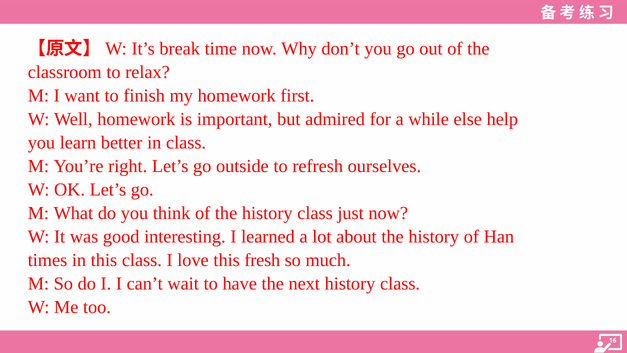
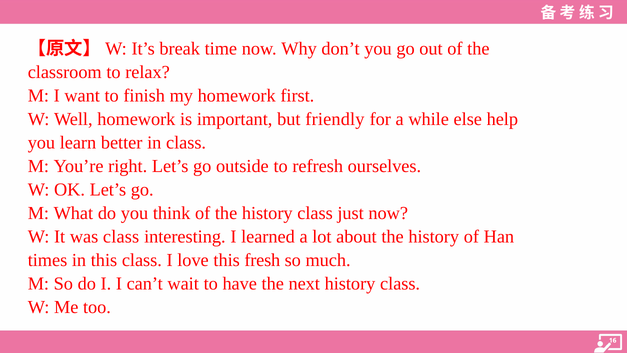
admired: admired -> friendly (335, 119)
was good: good -> class (121, 237)
